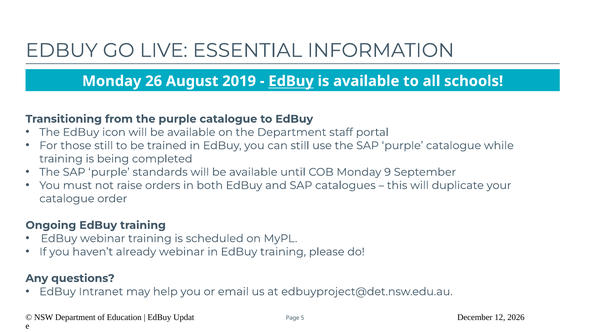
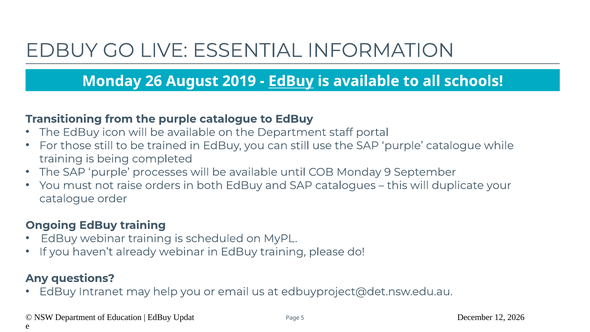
standards: standards -> processes (160, 172)
